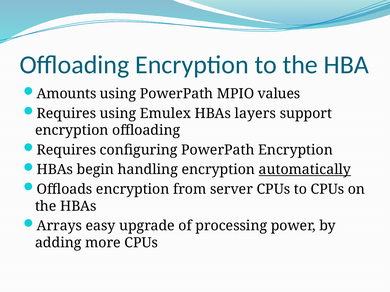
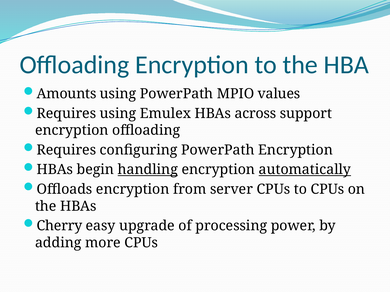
layers: layers -> across (255, 114)
handling underline: none -> present (148, 170)
Arrays: Arrays -> Cherry (59, 226)
